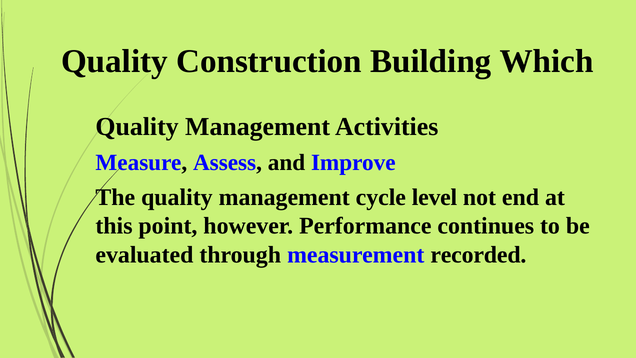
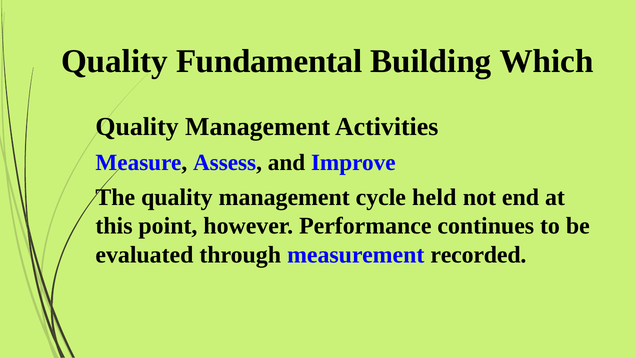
Construction: Construction -> Fundamental (269, 61)
level: level -> held (434, 197)
